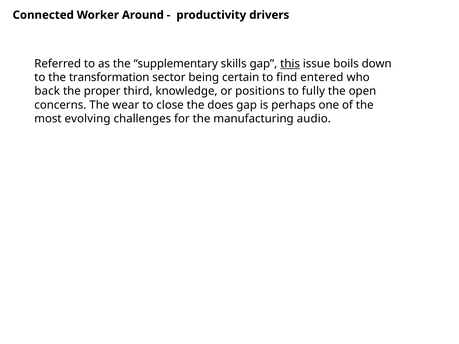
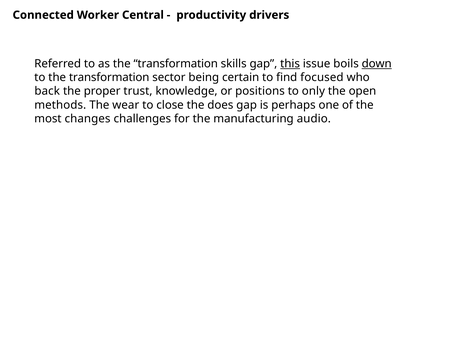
Around: Around -> Central (143, 15)
as the supplementary: supplementary -> transformation (176, 64)
down underline: none -> present (377, 64)
entered: entered -> focused (322, 77)
third: third -> trust (138, 91)
fully: fully -> only (313, 91)
concerns: concerns -> methods (60, 105)
evolving: evolving -> changes (88, 119)
